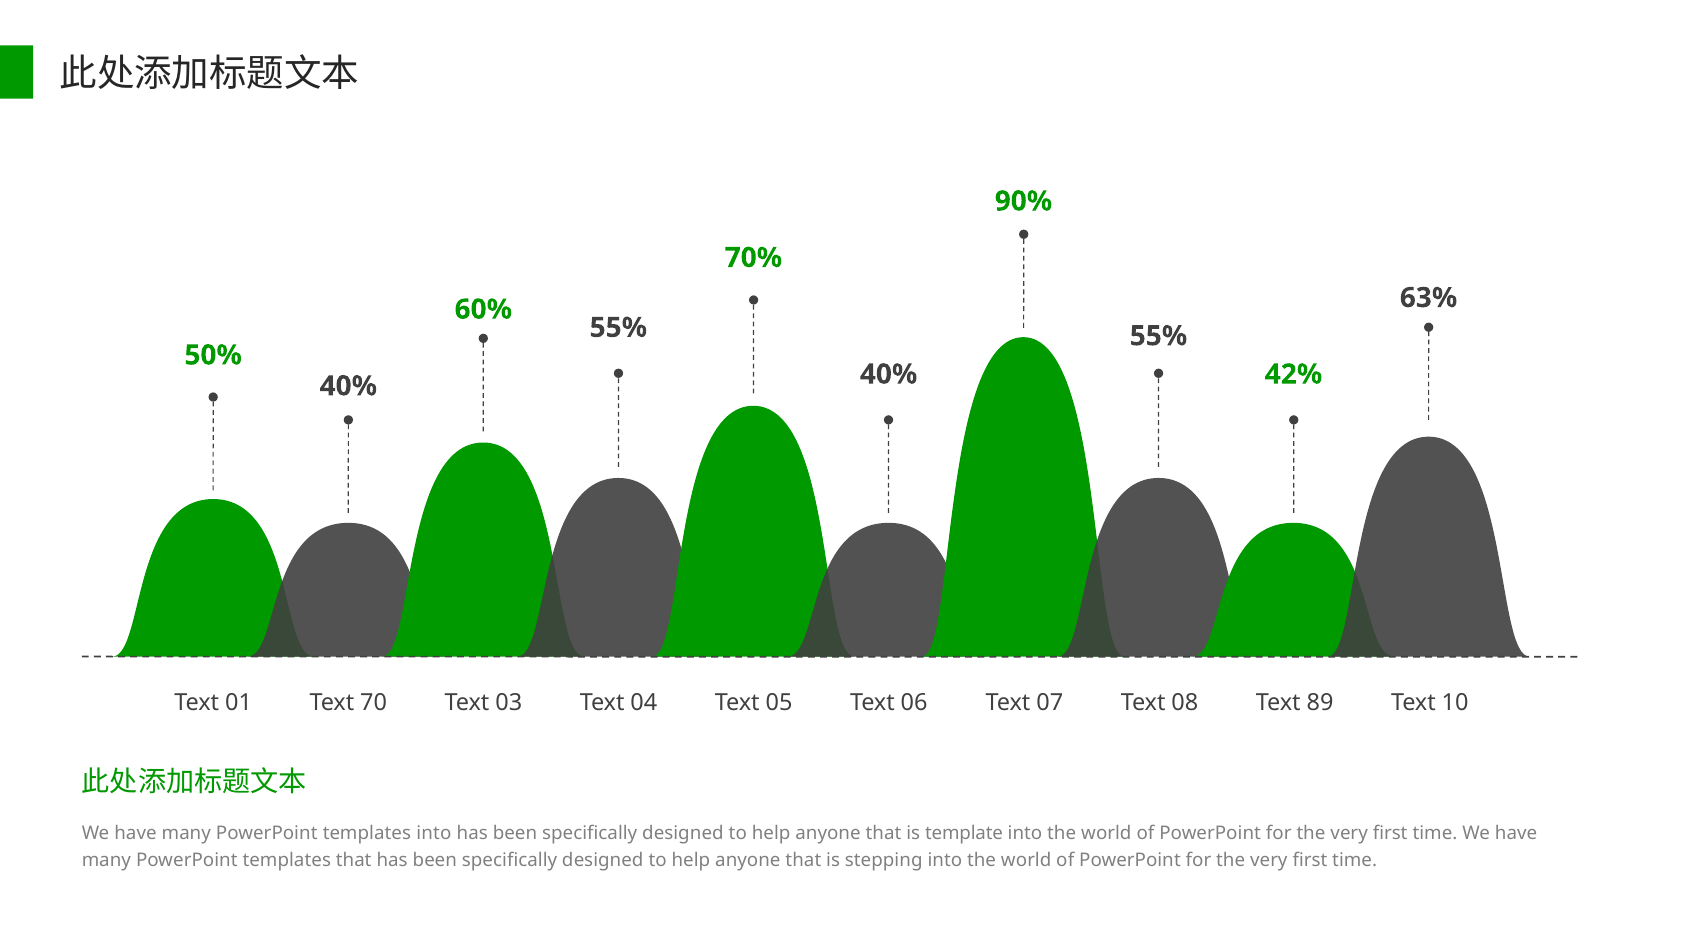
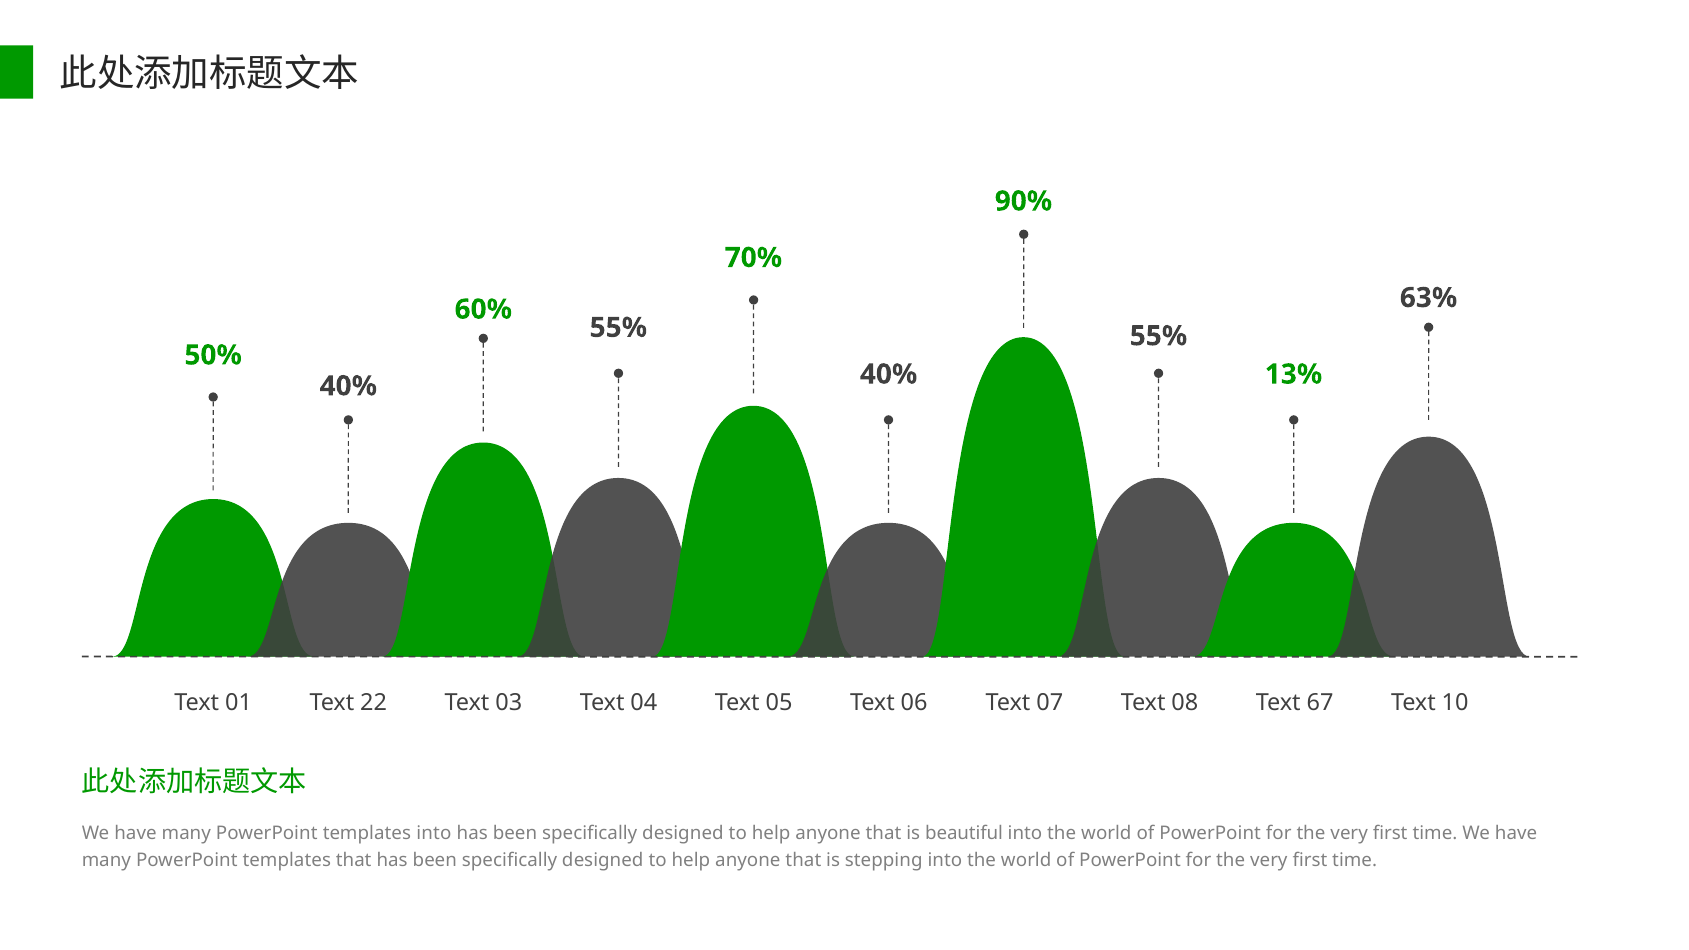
42%: 42% -> 13% (1294, 374)
70: 70 -> 22 (374, 703)
89: 89 -> 67 (1320, 703)
template: template -> beautiful (964, 833)
